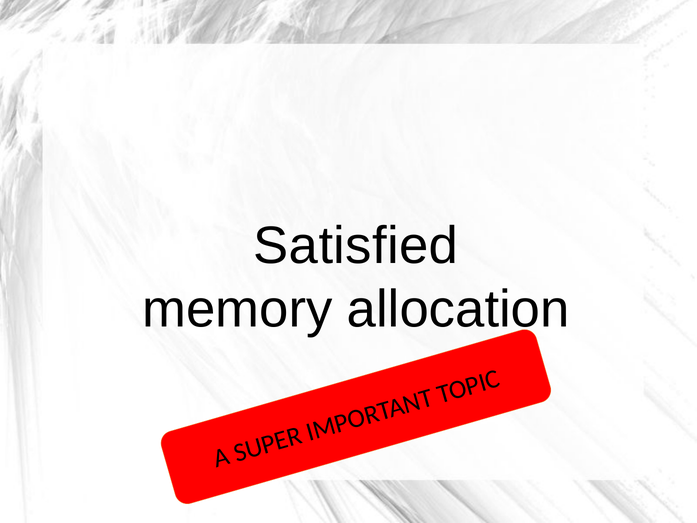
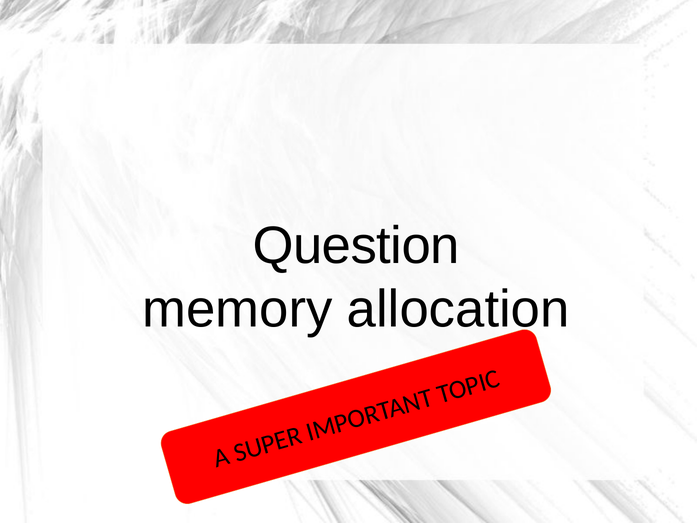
Satisfied: Satisfied -> Question (356, 246)
